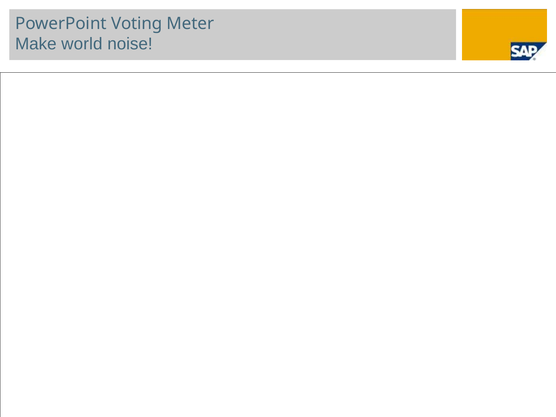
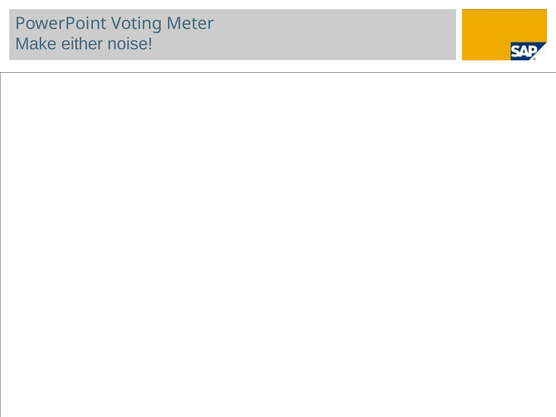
world: world -> either (82, 44)
